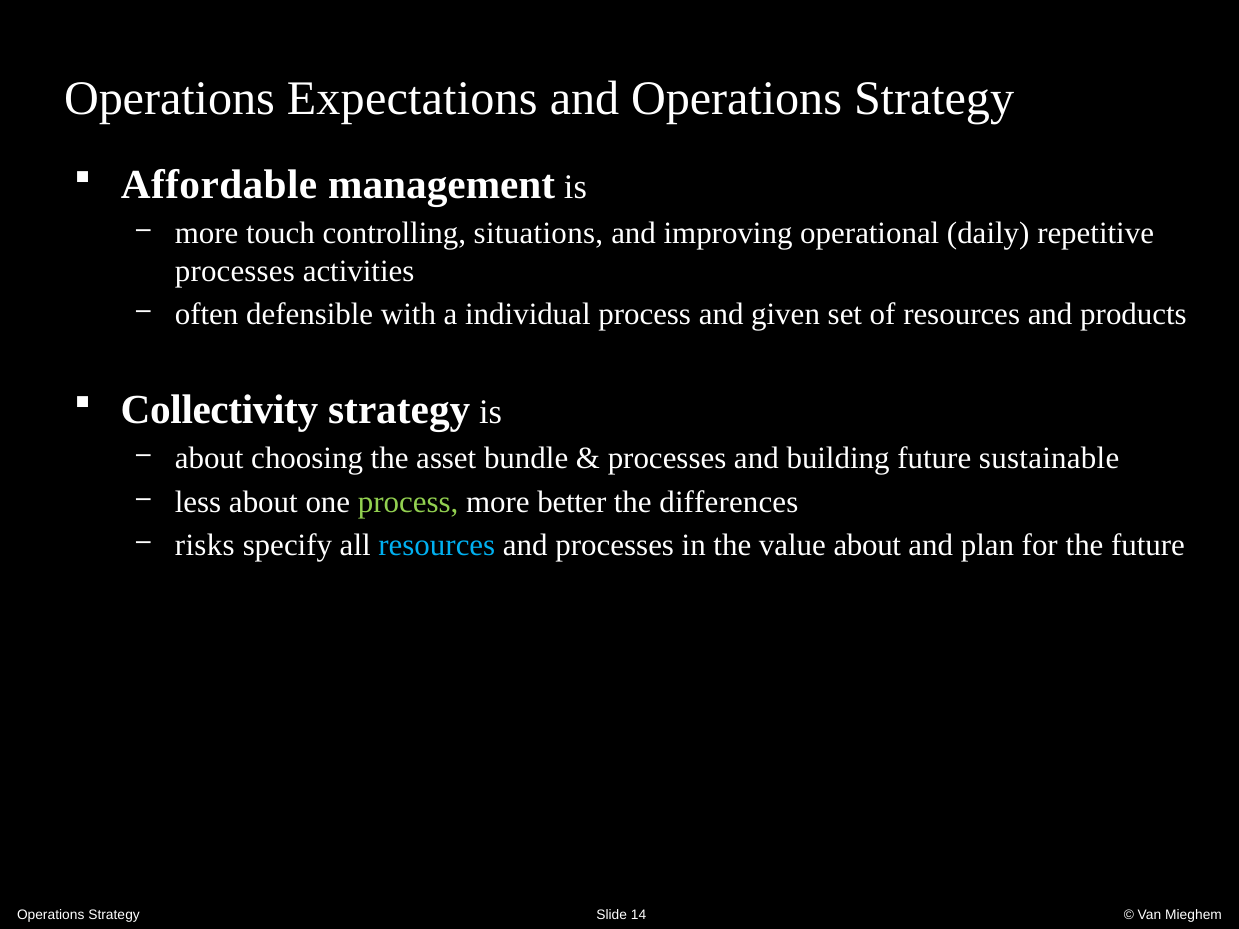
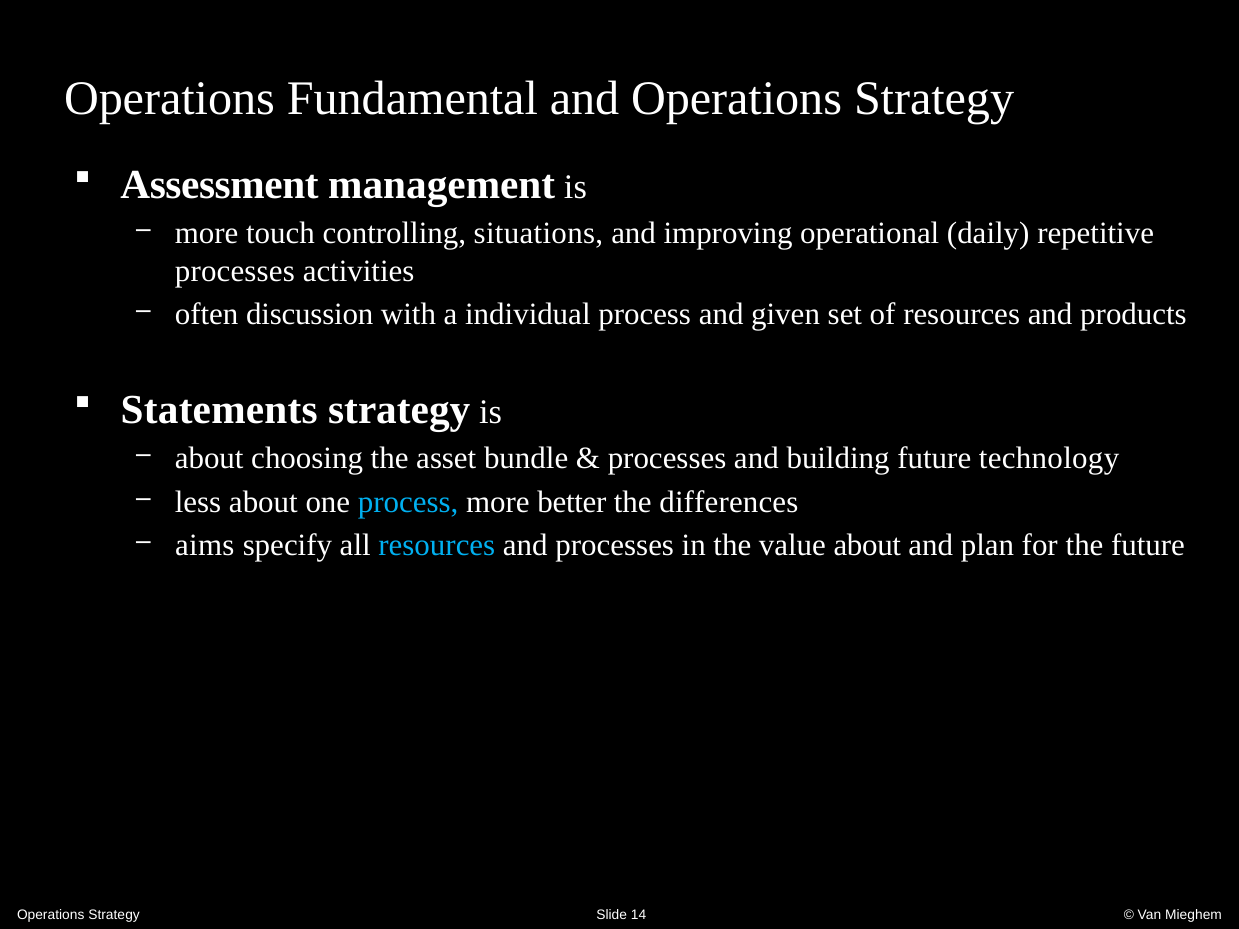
Expectations: Expectations -> Fundamental (412, 99)
Affordable: Affordable -> Assessment (219, 185)
defensible: defensible -> discussion (310, 314)
Collectivity: Collectivity -> Statements (219, 410)
sustainable: sustainable -> technology (1049, 459)
process colour: light green -> light blue (408, 502)
risks: risks -> aims (205, 546)
